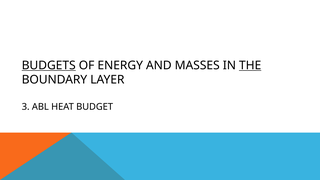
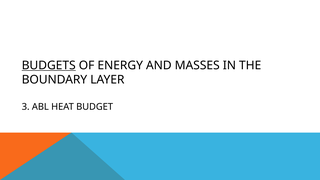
THE underline: present -> none (250, 65)
